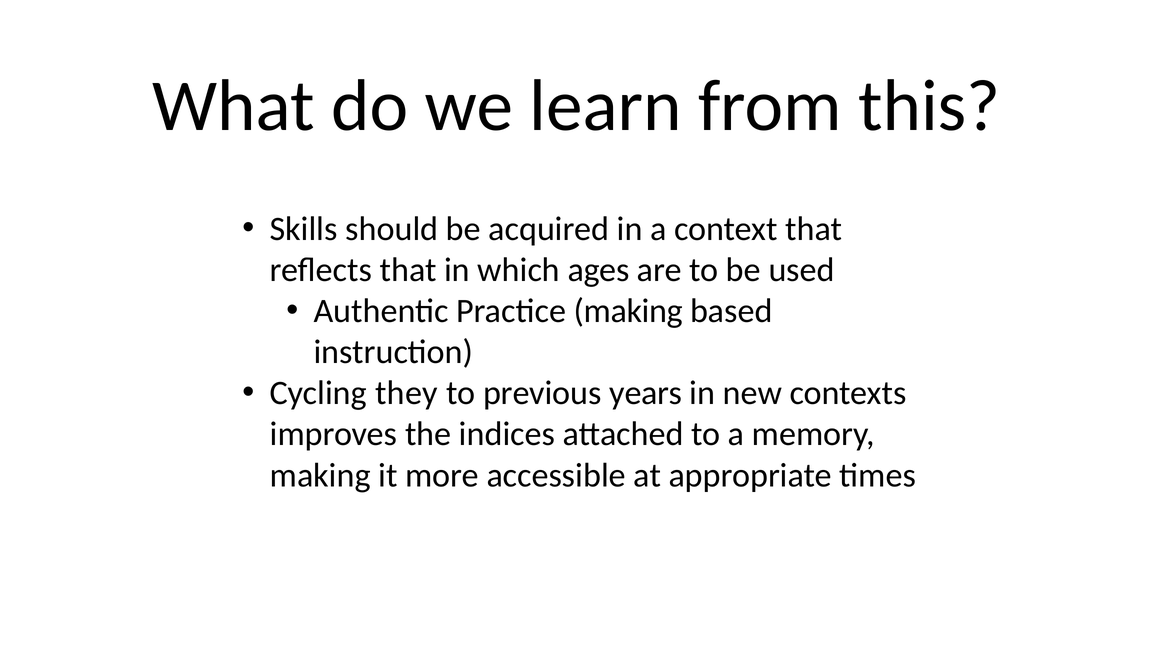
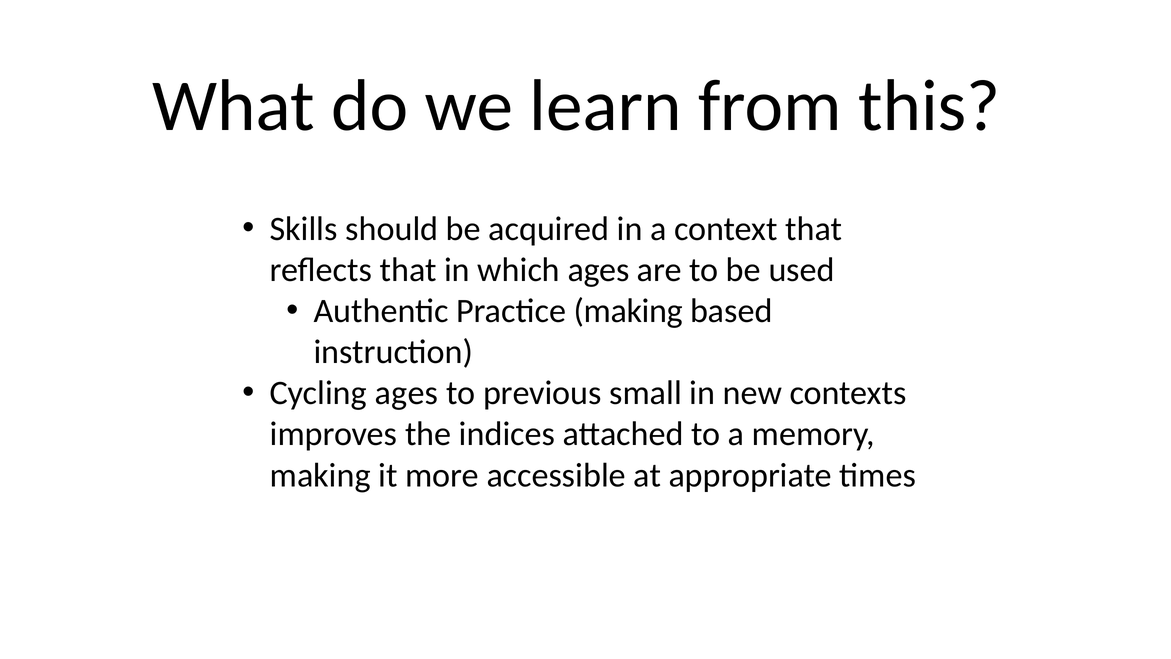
Cycling they: they -> ages (406, 393)
years: years -> small (646, 393)
